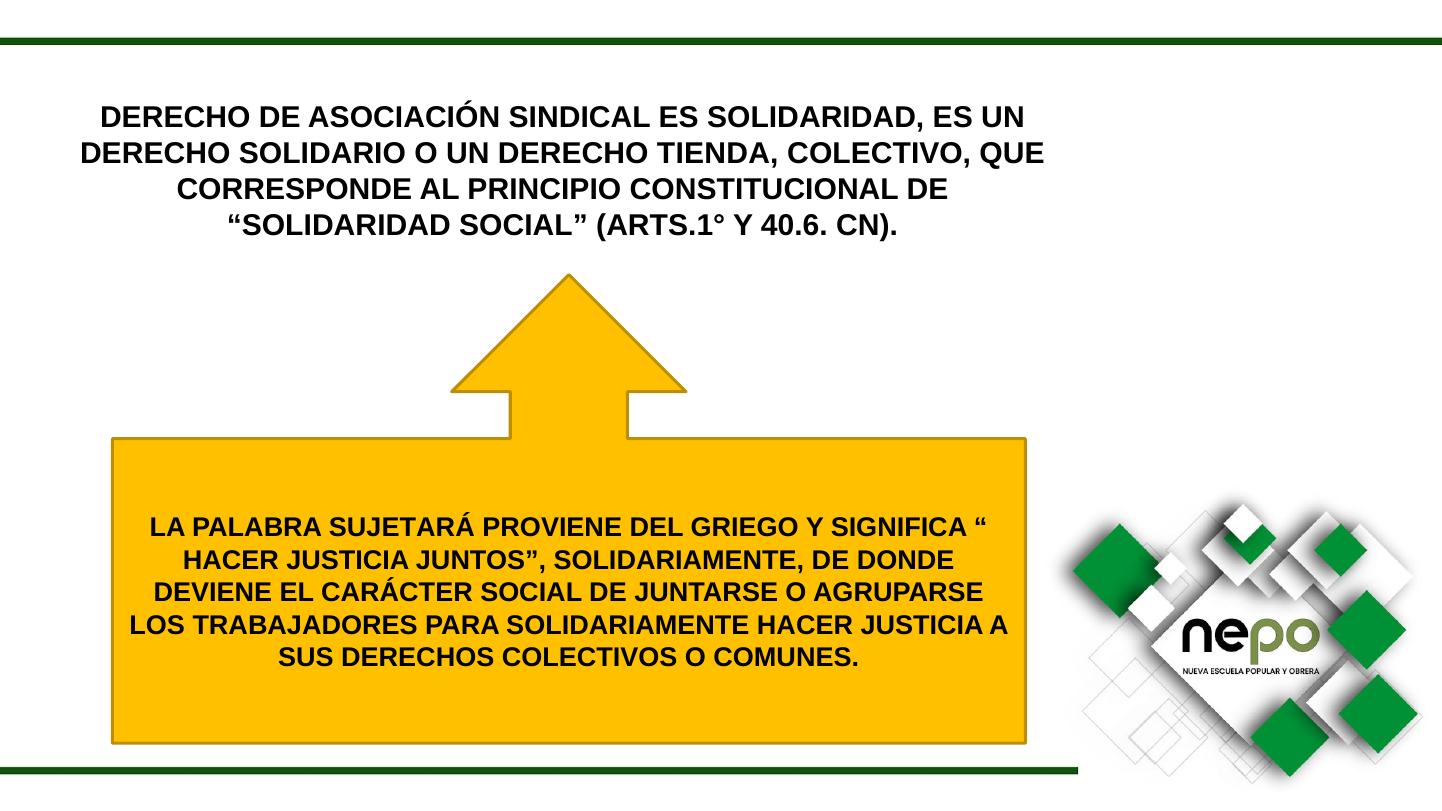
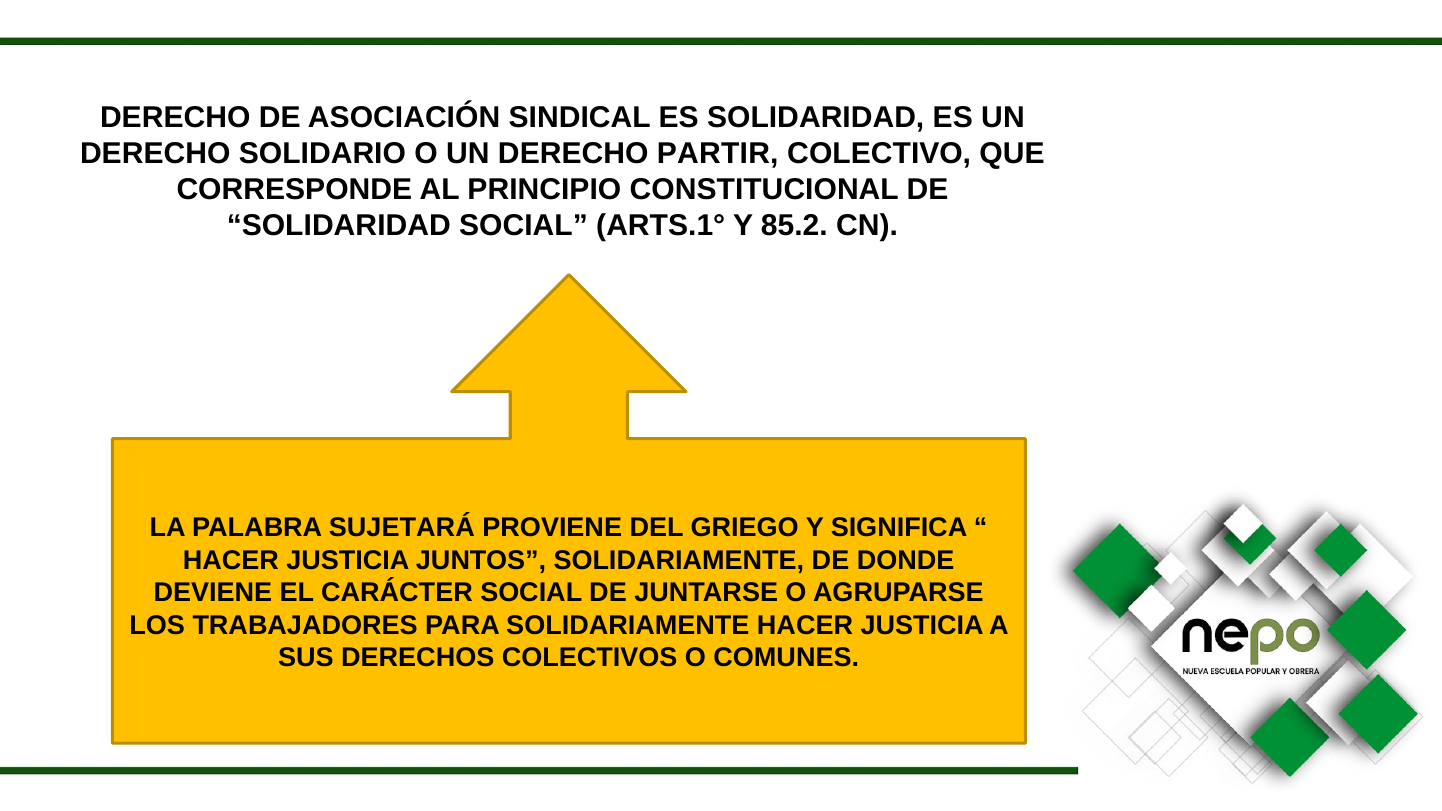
TIENDA: TIENDA -> PARTIR (718, 153)
40.6: 40.6 -> 85.2 (794, 226)
